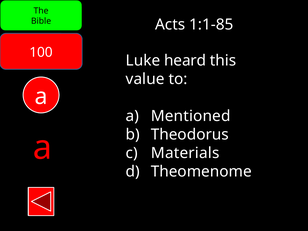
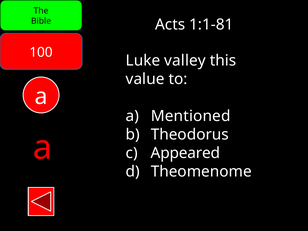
1:1-85: 1:1-85 -> 1:1-81 (211, 25)
heard: heard -> valley (185, 61)
Materials: Materials -> Appeared (185, 153)
